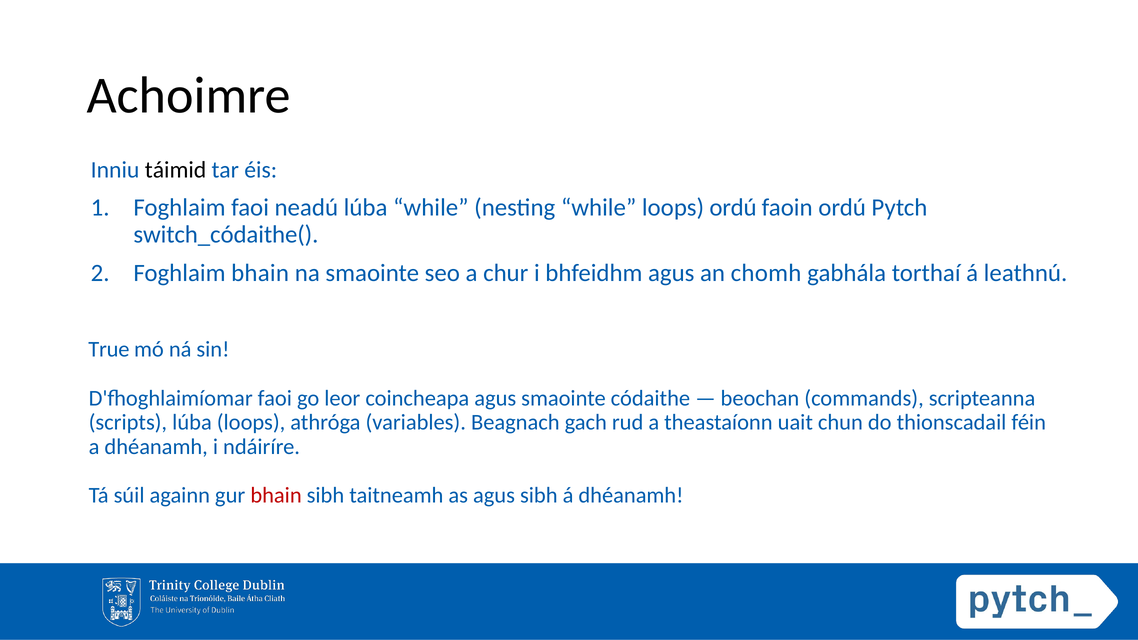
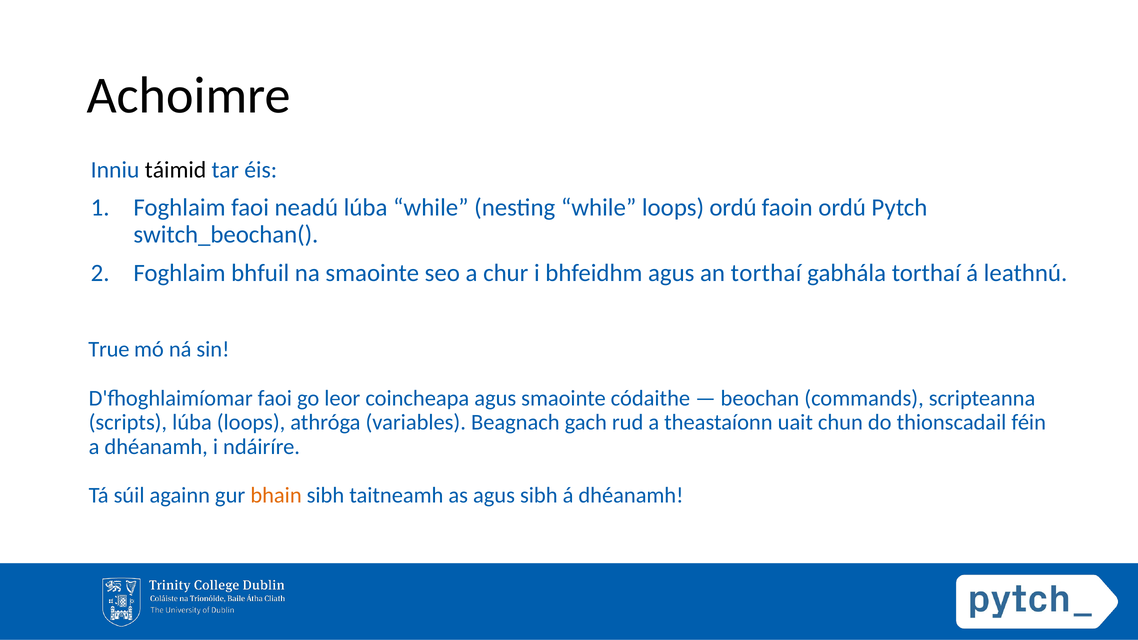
switch_códaithe(: switch_códaithe( -> switch_beochan( (226, 234)
Foghlaim bhain: bhain -> bhfuil (260, 273)
an chomh: chomh -> torthaí (766, 273)
bhain colour: red -> orange (276, 495)
